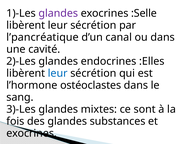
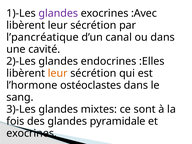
:Selle: :Selle -> :Avec (144, 13)
leur colour: blue -> orange (58, 73)
substances: substances -> pyramidale (118, 121)
